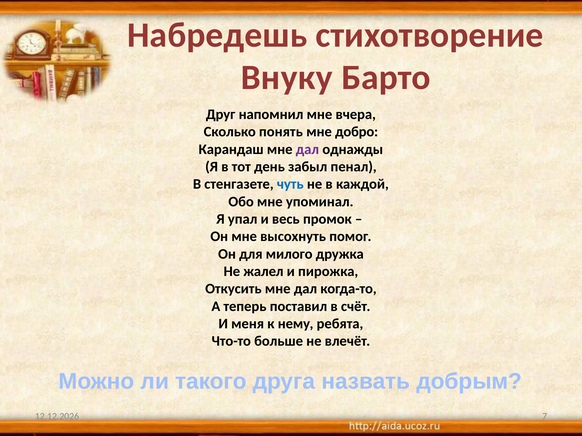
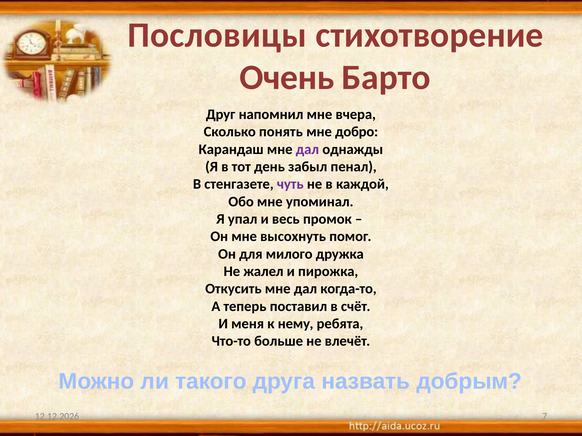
Набредешь: Набредешь -> Пословицы (217, 35)
Внуку: Внуку -> Очень (287, 78)
чуть colour: blue -> purple (290, 184)
